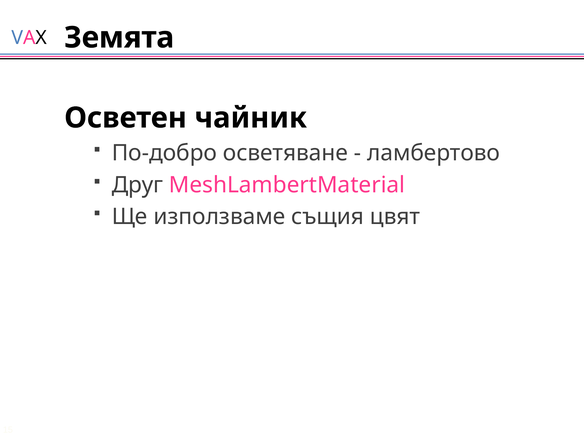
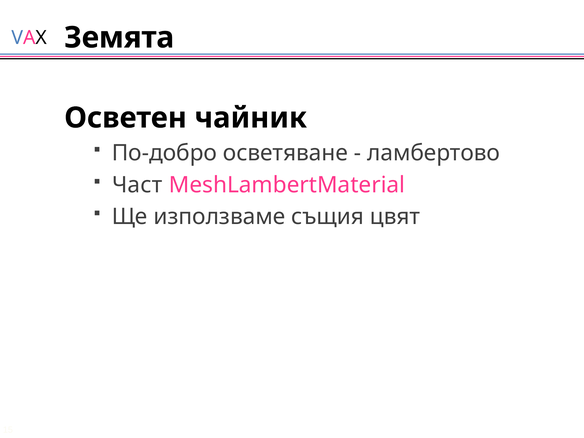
Друг: Друг -> Част (137, 185)
